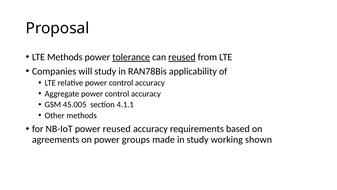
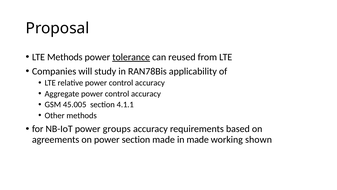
reused underline: present -> none (182, 57)
power reused: reused -> groups (117, 129)
power groups: groups -> section (136, 139)
in study: study -> made (198, 139)
